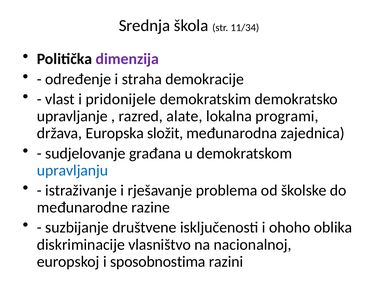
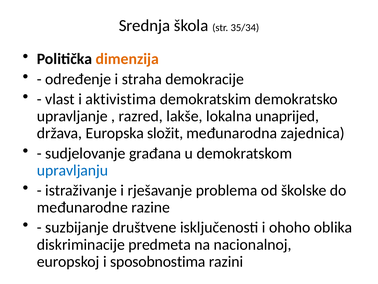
11/34: 11/34 -> 35/34 (245, 28)
dimenzija colour: purple -> orange (127, 59)
pridonijele: pridonijele -> aktivistima (121, 99)
alate: alate -> lakše (185, 116)
programi: programi -> unaprijed (287, 116)
vlasništvo: vlasništvo -> predmeta (160, 244)
